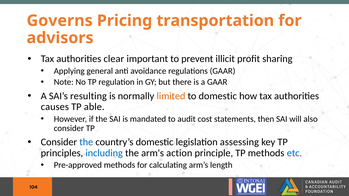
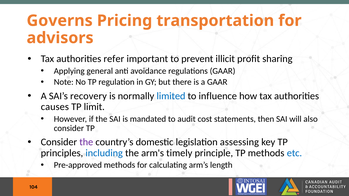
clear: clear -> refer (114, 59)
resulting: resulting -> recovery (88, 96)
limited colour: orange -> blue (171, 96)
to domestic: domestic -> influence (218, 96)
able: able -> limit (94, 107)
the colour: blue -> purple (86, 142)
action: action -> timely (179, 153)
